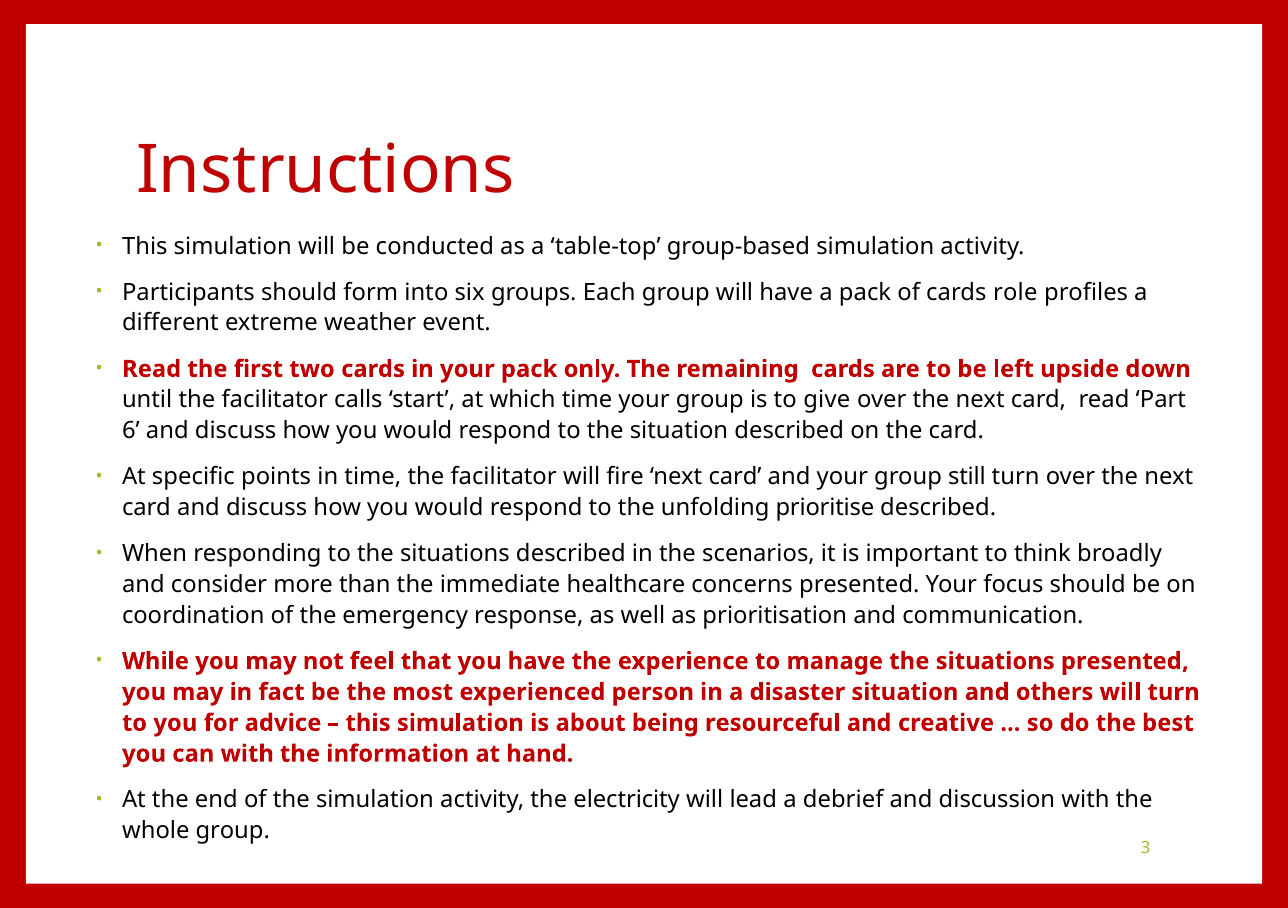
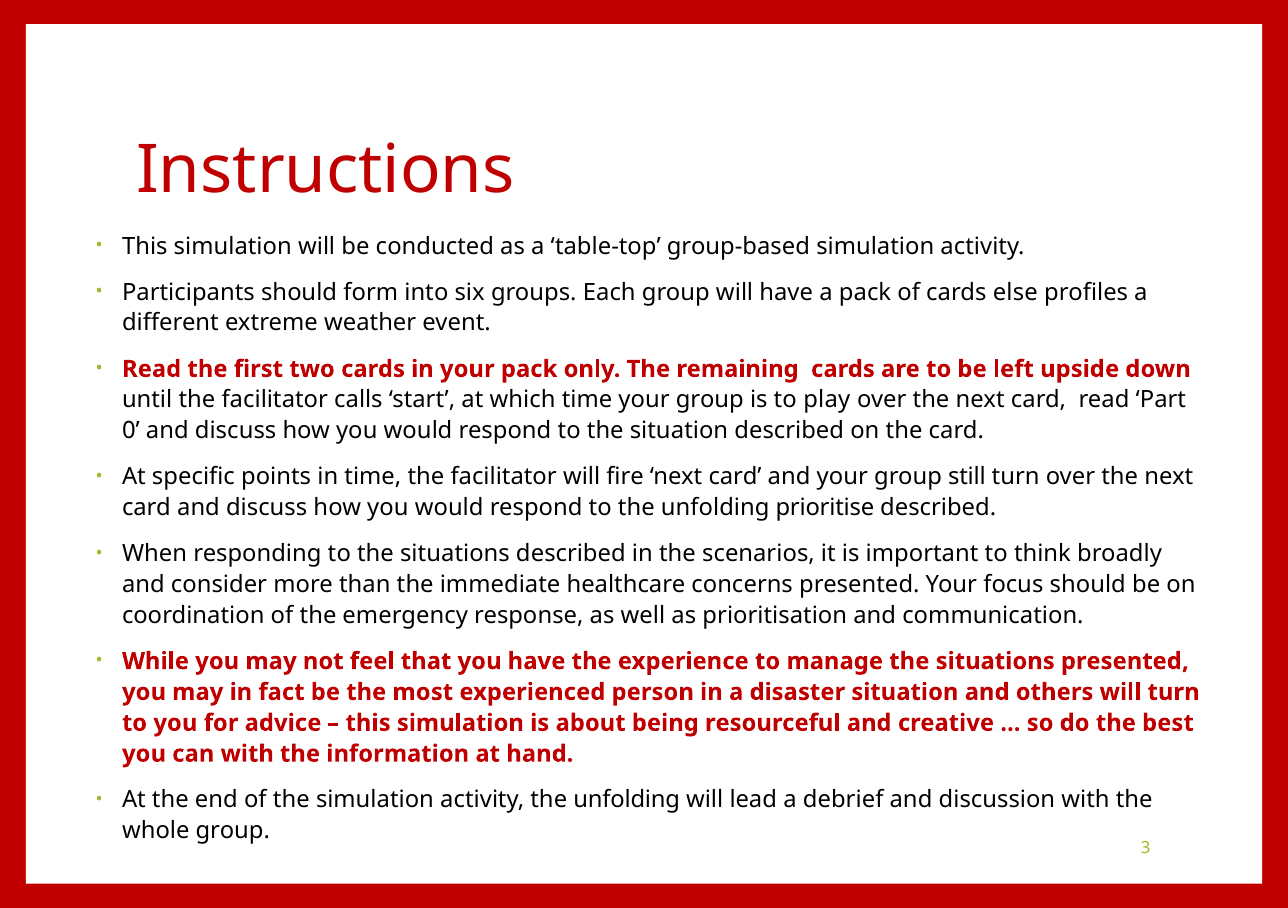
role: role -> else (1015, 292)
give: give -> play (827, 400)
6: 6 -> 0 (131, 431)
activity the electricity: electricity -> unfolding (627, 800)
